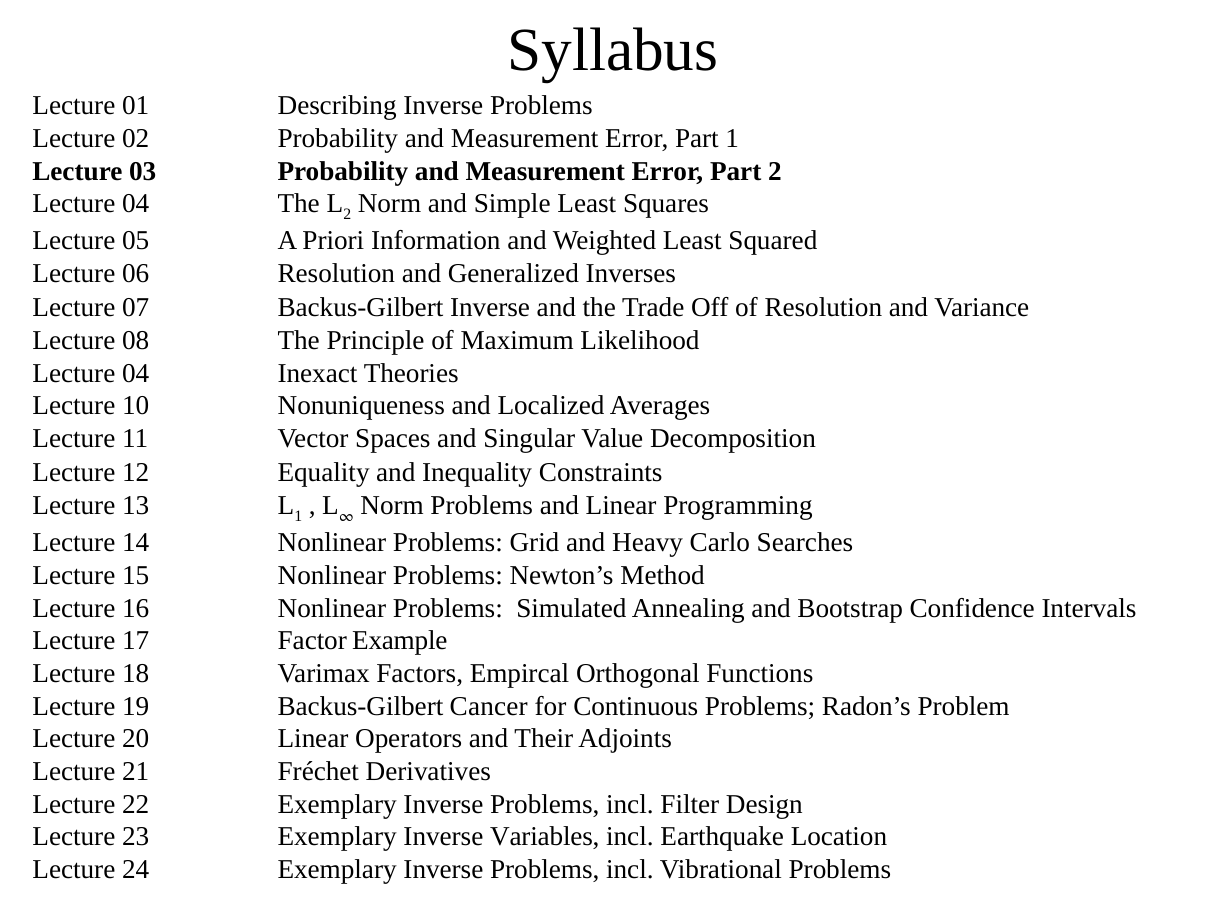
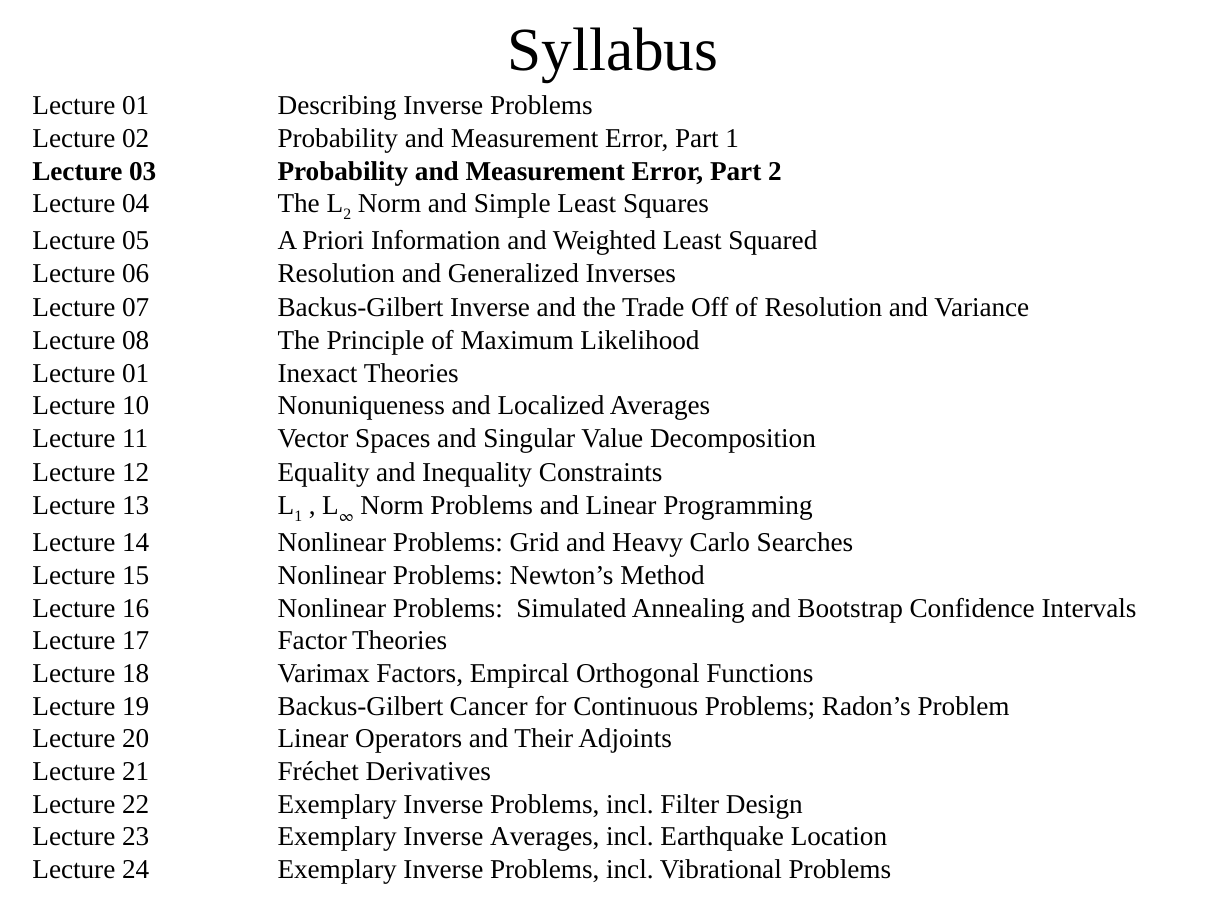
04: 04 -> 01 (136, 374)
Factor Example: Example -> Theories (400, 641)
Inverse Variables: Variables -> Averages (545, 837)
